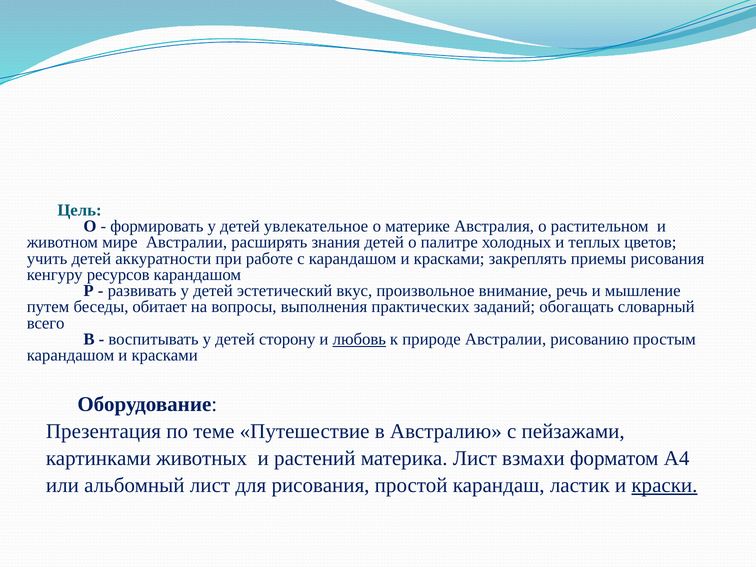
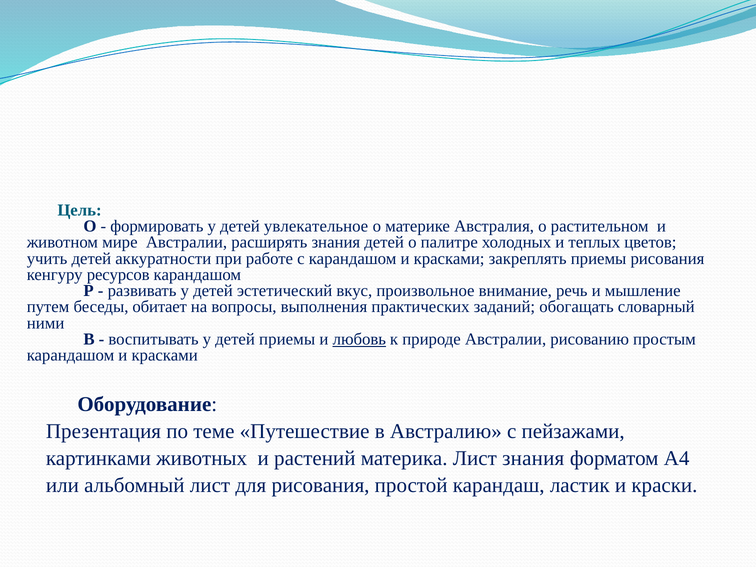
всего: всего -> ними (46, 323)
детей сторону: сторону -> приемы (287, 339)
Лист взмахи: взмахи -> знания (533, 458)
краски underline: present -> none (664, 485)
